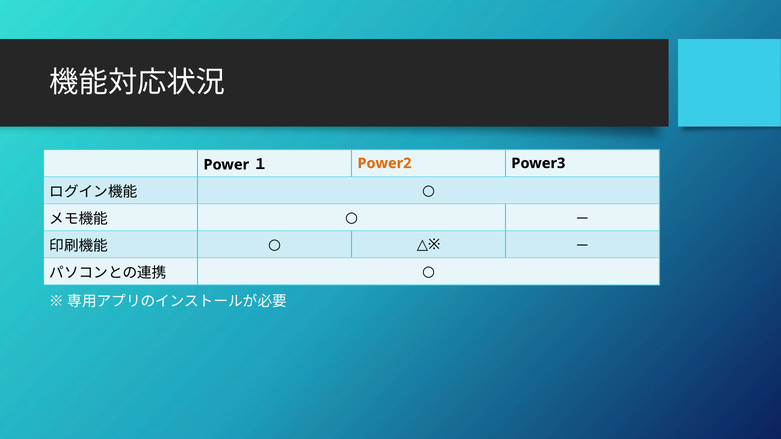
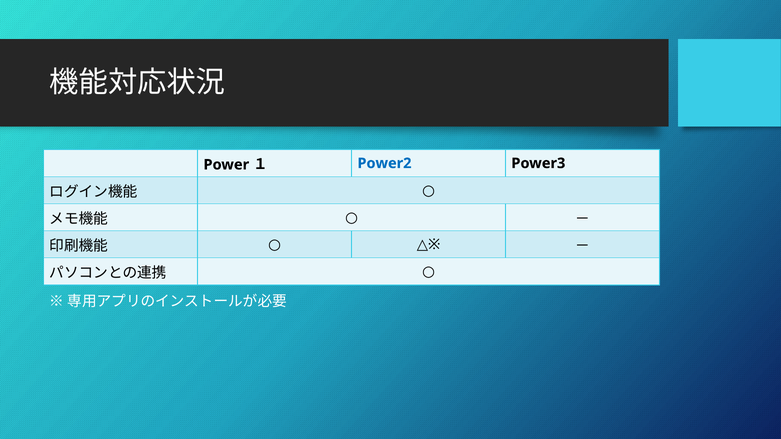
Power2 colour: orange -> blue (384, 163)
